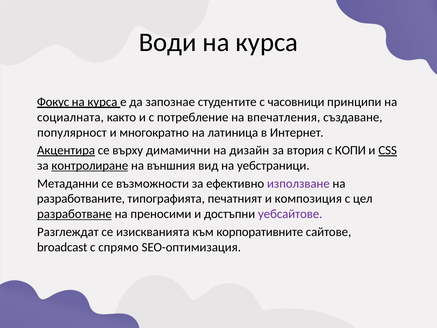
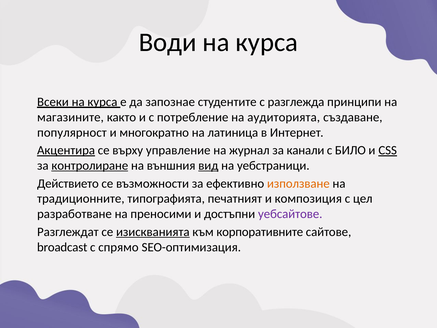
Фокус: Фокус -> Всеки (53, 102)
часовници: часовници -> разглежда (296, 102)
социалната: социалната -> магазините (70, 117)
впечатления: впечатления -> аудиторията (284, 117)
димамични: димамични -> управление (178, 150)
дизайн: дизайн -> журнал (249, 150)
втория: втория -> канали (305, 150)
КОПИ: КОПИ -> БИЛО (350, 150)
вид underline: none -> present (208, 166)
Метаданни: Метаданни -> Действието (68, 183)
използване colour: purple -> orange (298, 183)
разработваните: разработваните -> традиционните (81, 199)
разработване underline: present -> none (74, 214)
изискванията underline: none -> present (153, 232)
